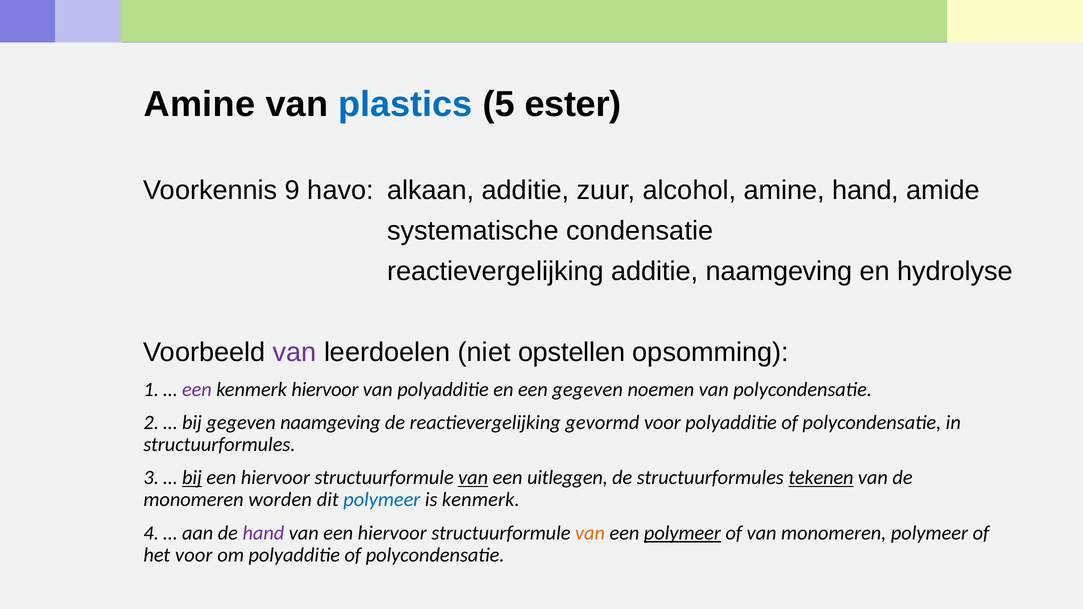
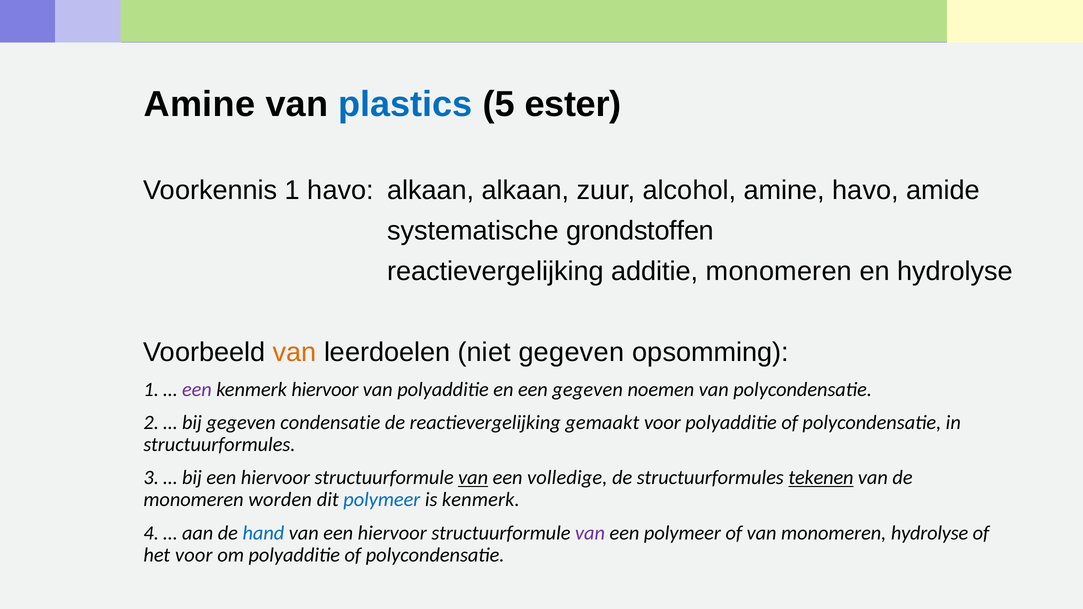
Voorkennis 9: 9 -> 1 (292, 191)
alkaan additie: additie -> alkaan (526, 191)
amine hand: hand -> havo (866, 191)
condensatie: condensatie -> grondstoffen (640, 231)
additie naamgeving: naamgeving -> monomeren (779, 272)
van colour: purple -> orange (295, 353)
niet opstellen: opstellen -> gegeven (571, 353)
gegeven naamgeving: naamgeving -> condensatie (330, 423)
gevormd: gevormd -> gemaakt (602, 423)
bij underline: present -> none (192, 478)
uitleggen: uitleggen -> volledige (567, 478)
hand colour: purple -> blue (263, 533)
van colour: orange -> purple (590, 533)
polymeer underline: present -> none (682, 533)
monomeren polymeer: polymeer -> hydrolyse (930, 533)
